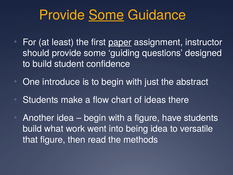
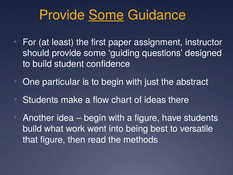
paper underline: present -> none (120, 42)
introduce: introduce -> particular (61, 82)
being idea: idea -> best (159, 129)
